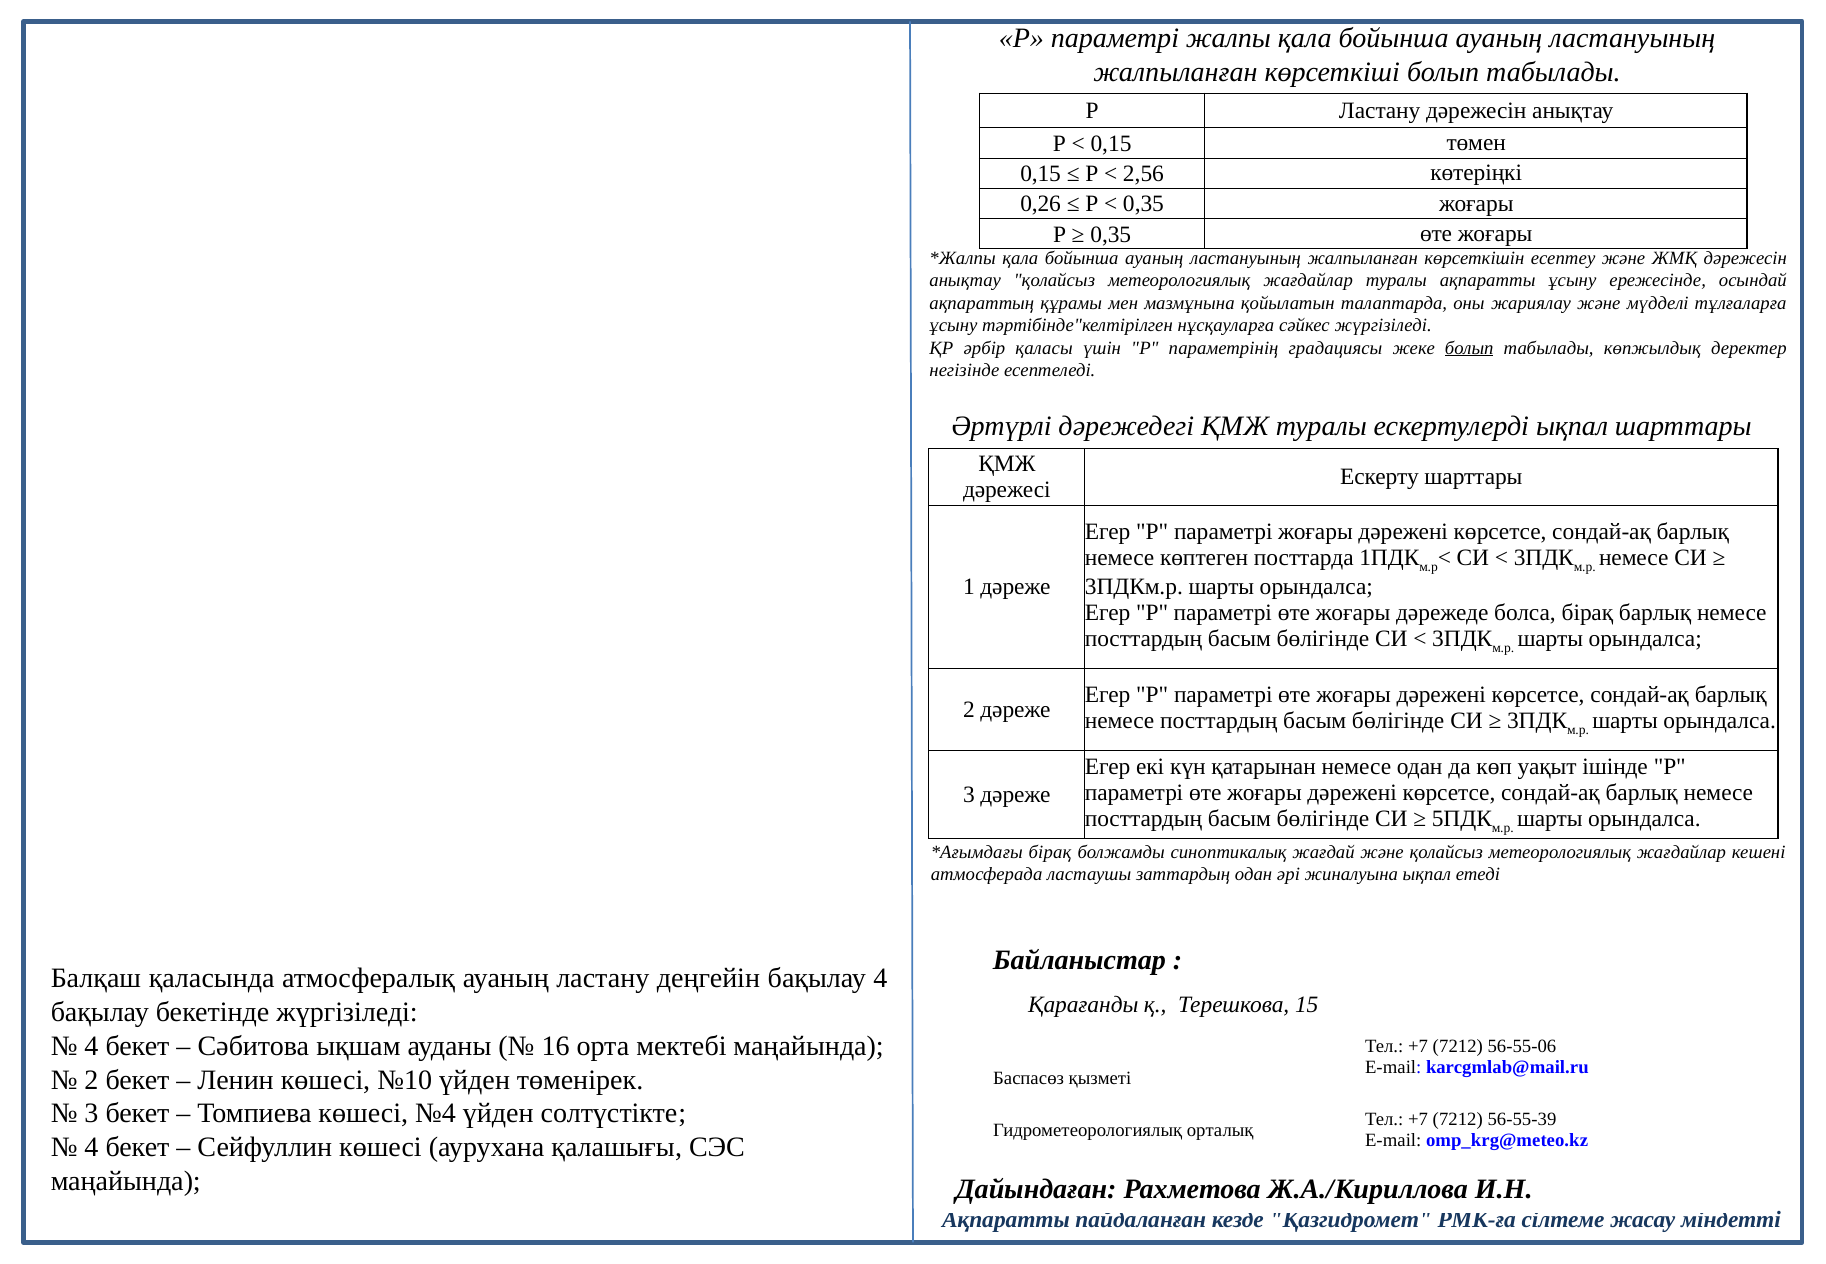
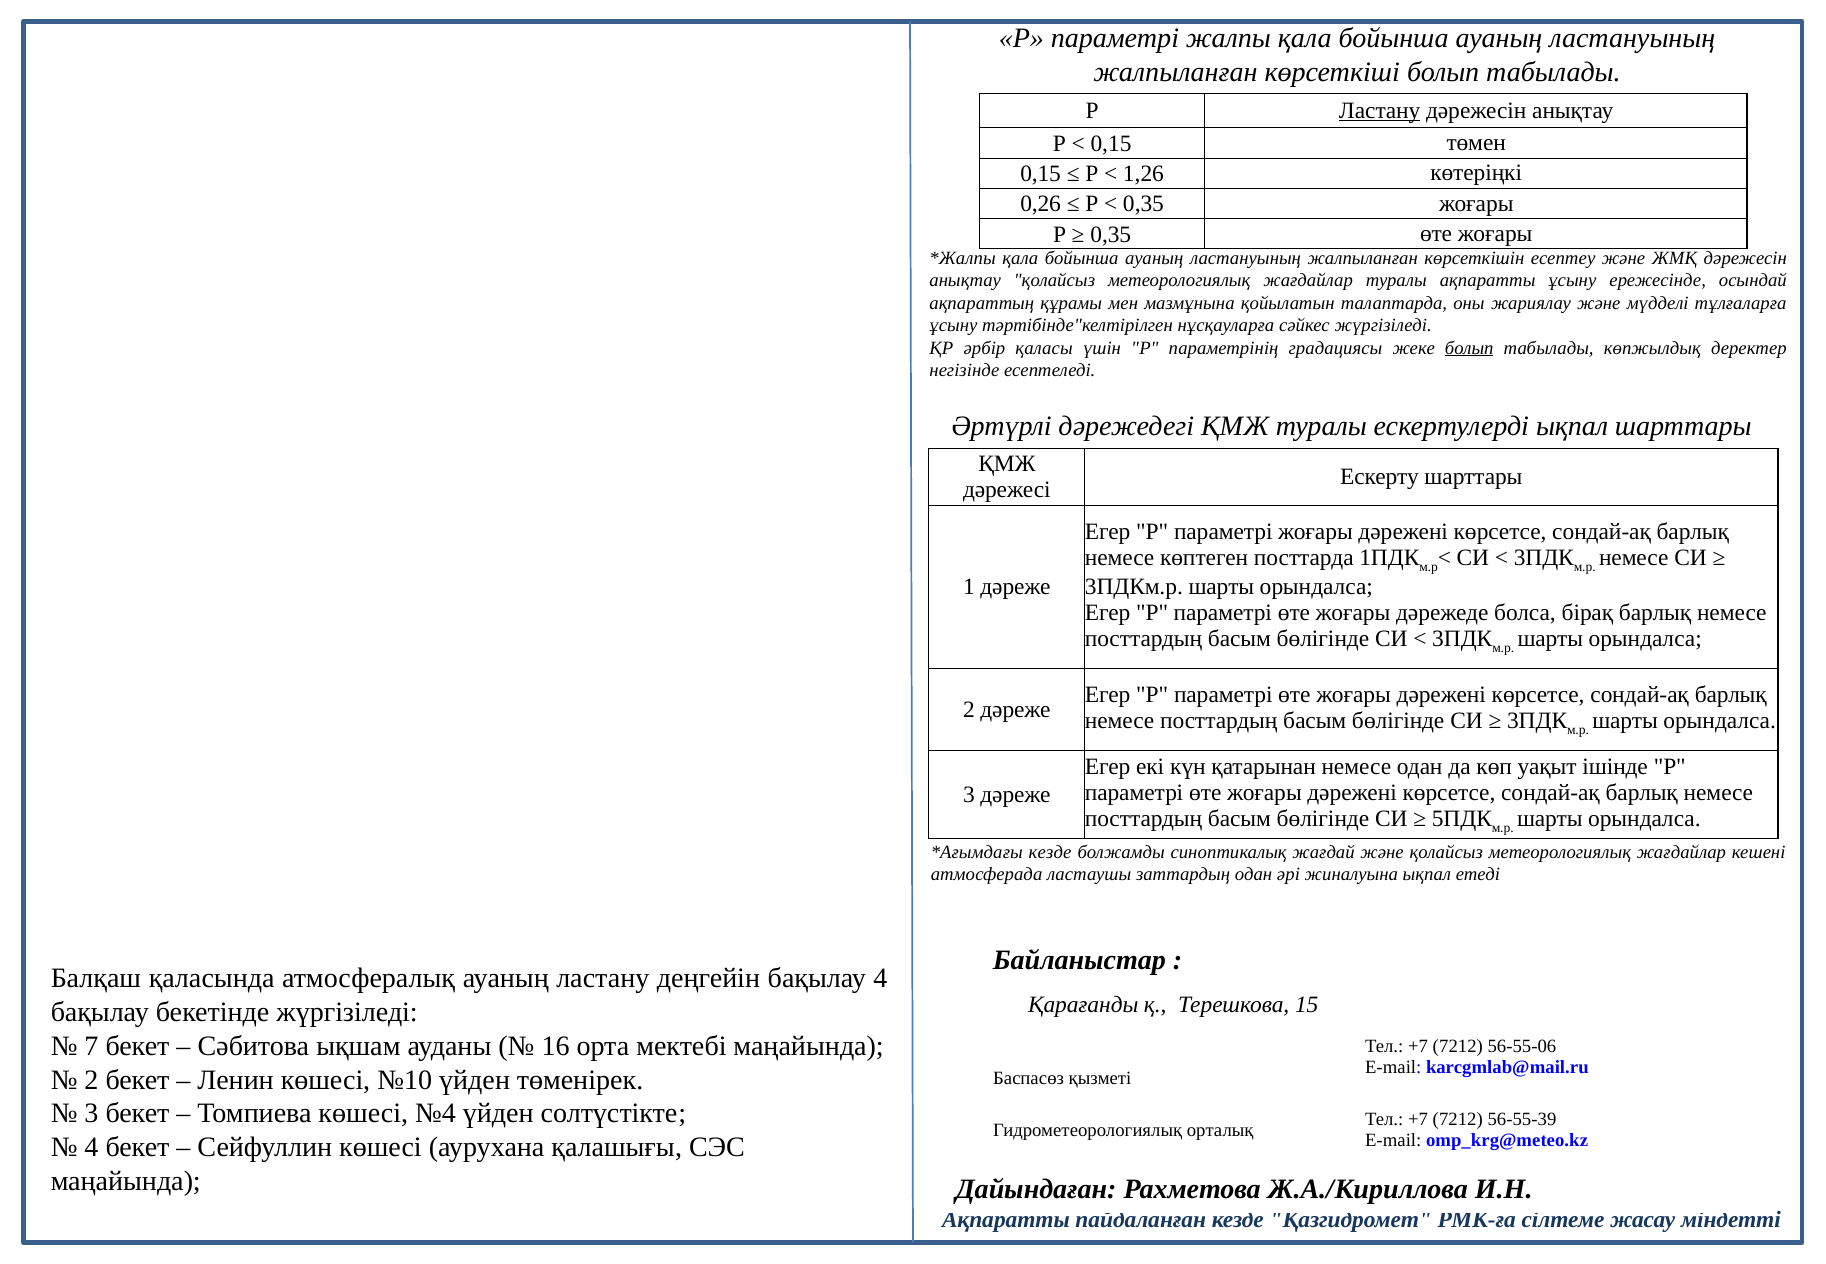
Ластану underline: none -> present (1380, 111)
2,56: 2,56 -> 1,26 (1143, 174)
бірақ: бірақ -> кезде (1050, 852)
4: 4 -> 7 (91, 1046)
